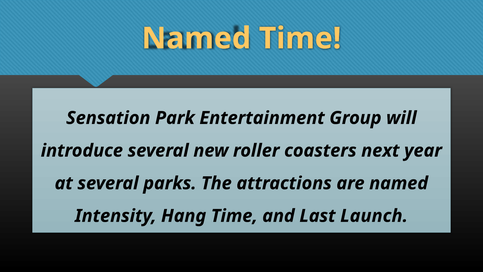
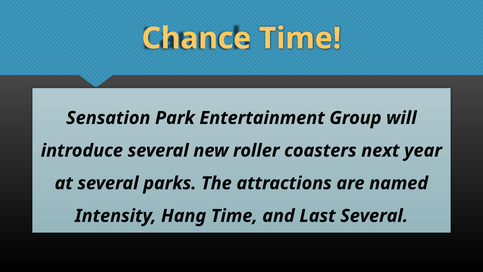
Named: Named -> Chance (196, 38)
Last Launch: Launch -> Several (374, 216)
